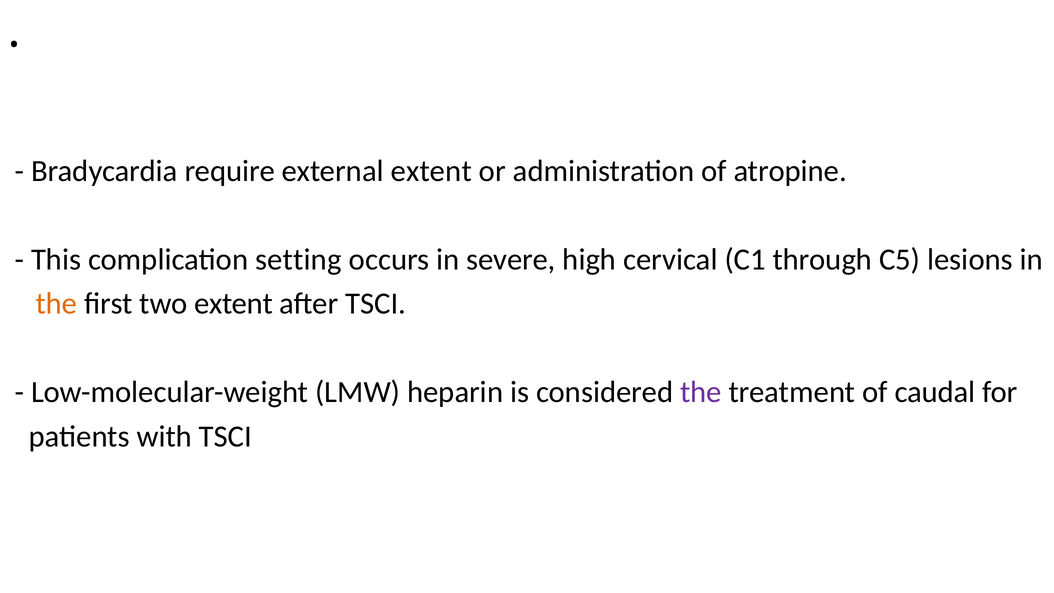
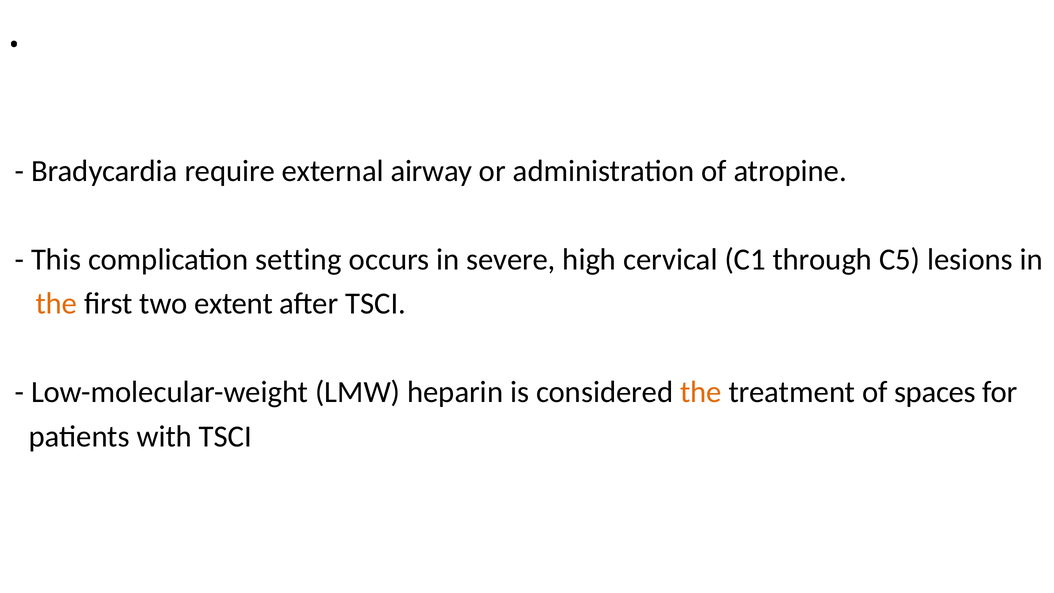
external extent: extent -> airway (432, 171)
the colour: purple -> orange (701, 392)
caudal: caudal -> spaces (935, 392)
